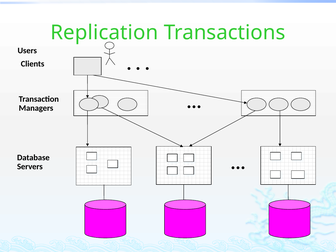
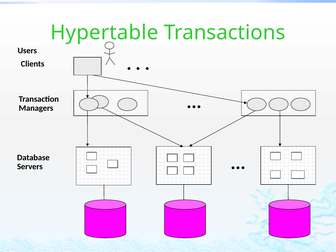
Replication: Replication -> Hypertable (104, 33)
